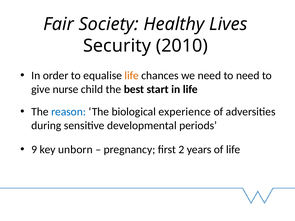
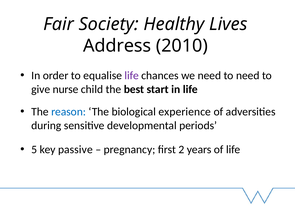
Security: Security -> Address (117, 46)
life colour: orange -> purple (132, 76)
9: 9 -> 5 (34, 150)
unborn: unborn -> passive (75, 150)
